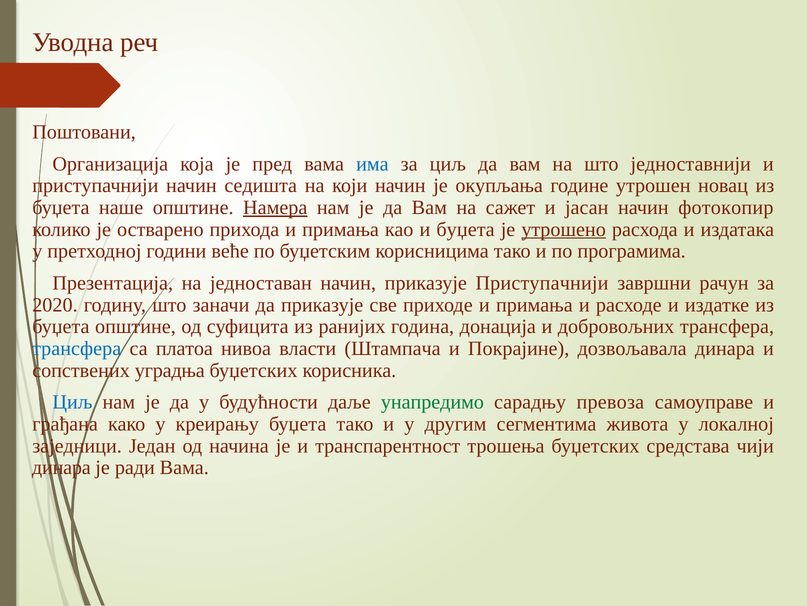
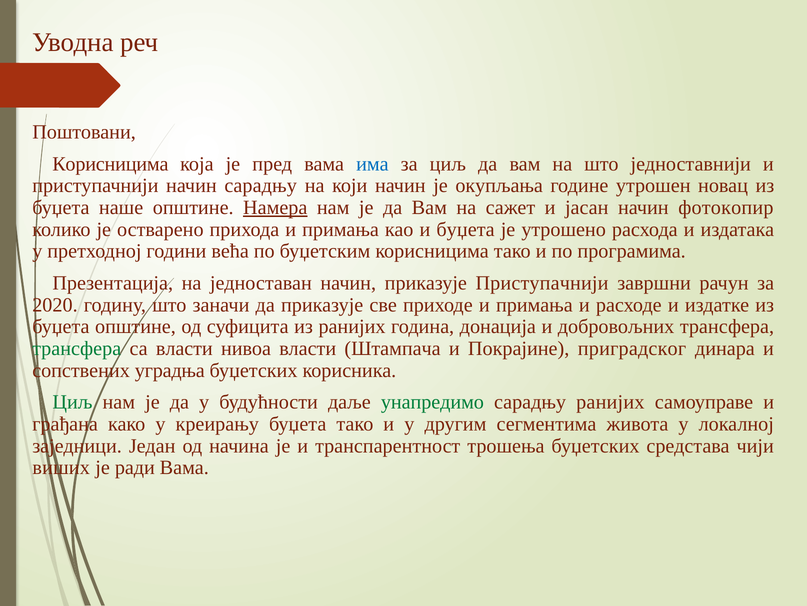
Организација: Организација -> Корисницима (110, 164)
начин седишта: седишта -> сарадњу (261, 186)
утрошено underline: present -> none (564, 229)
веће: веће -> већа (230, 251)
трансфера colour: blue -> green (77, 348)
са платоа: платоа -> власти (184, 348)
дозвољавала: дозвољавала -> приградског (632, 348)
Циљ colour: blue -> green (72, 402)
сарадњу превоза: превоза -> ранијих (610, 402)
динара: динара -> виших (61, 467)
